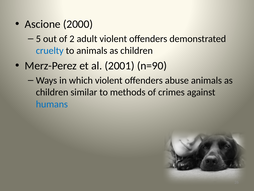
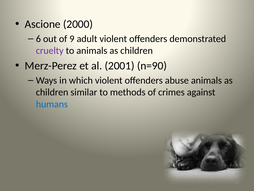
5: 5 -> 6 (38, 39)
2: 2 -> 9 (72, 39)
cruelty colour: blue -> purple (50, 51)
